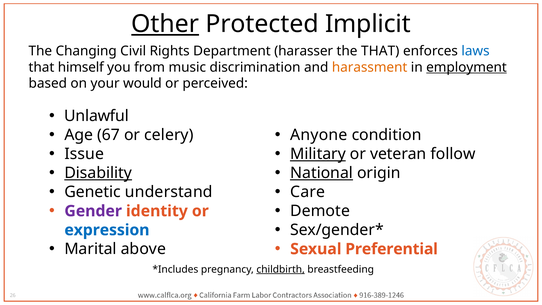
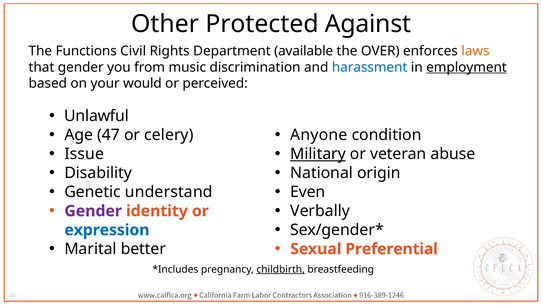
Other underline: present -> none (165, 24)
Implicit: Implicit -> Against (368, 24)
Changing: Changing -> Functions (86, 51)
harasser: harasser -> available (304, 51)
the THAT: THAT -> OVER (380, 51)
laws colour: blue -> orange (476, 51)
that himself: himself -> gender (81, 67)
harassment colour: orange -> blue (370, 67)
67: 67 -> 47 (109, 135)
follow: follow -> abuse (453, 154)
Disability underline: present -> none (98, 173)
National underline: present -> none (322, 173)
Care: Care -> Even (308, 192)
Demote: Demote -> Verbally (320, 211)
above: above -> better (143, 249)
